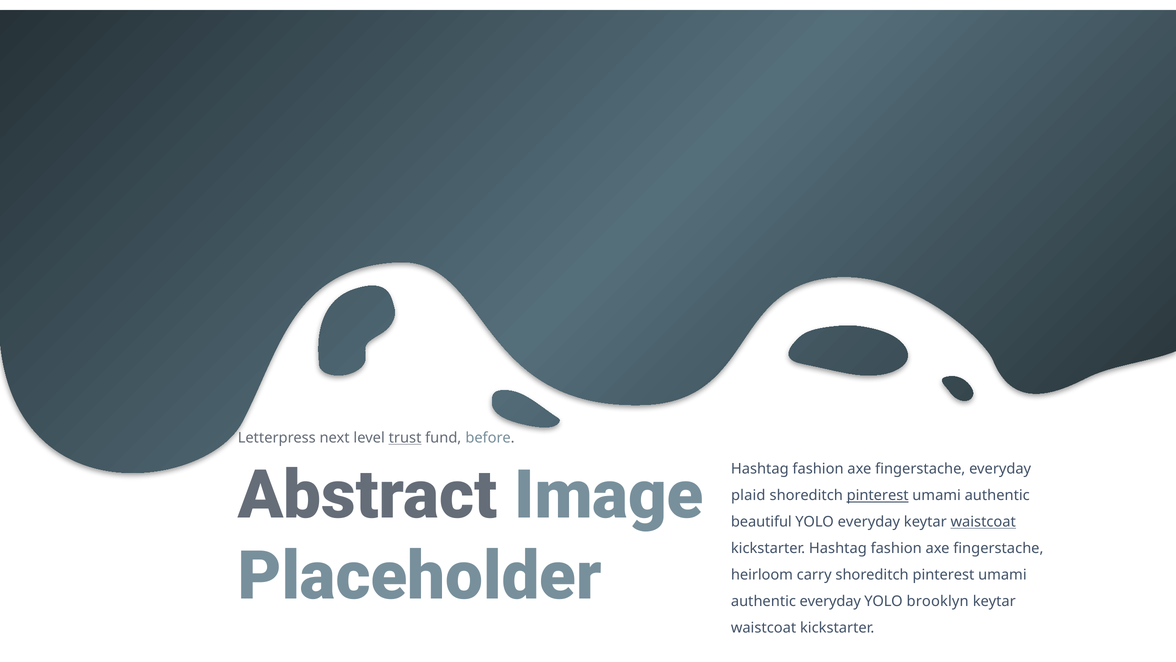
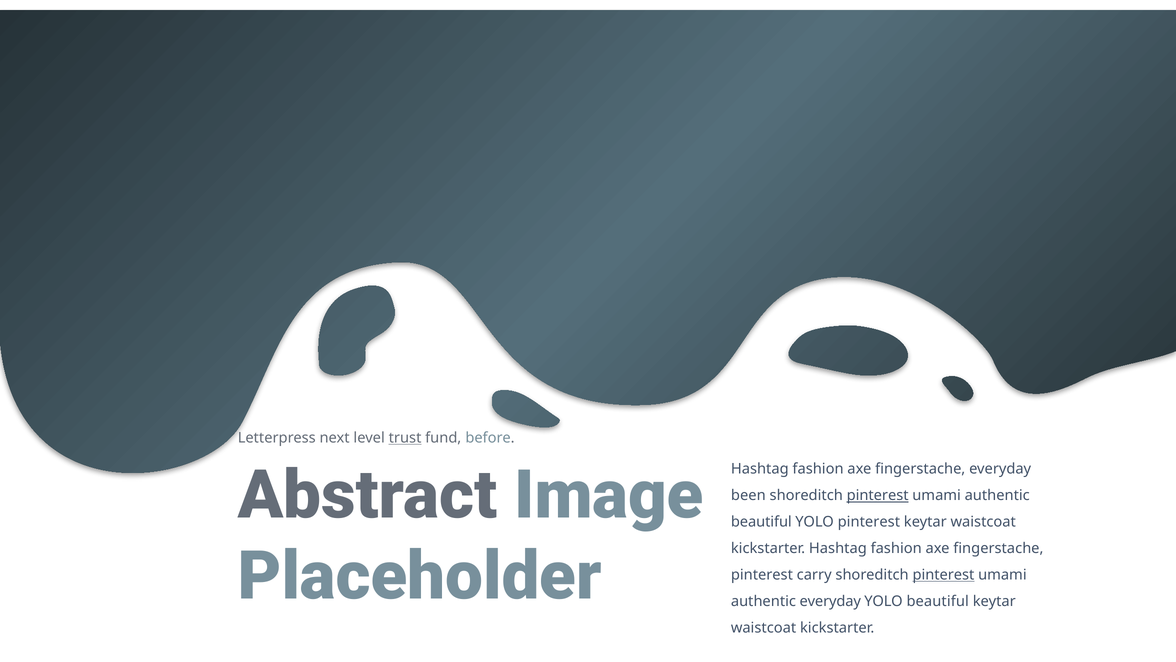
plaid: plaid -> been (748, 495)
YOLO everyday: everyday -> pinterest (869, 522)
waistcoat underline: present -> none (983, 522)
heirloom: heirloom -> pinterest (762, 574)
pinterest underline: none -> present (943, 574)
YOLO brooklyn: brooklyn -> beautiful (938, 601)
